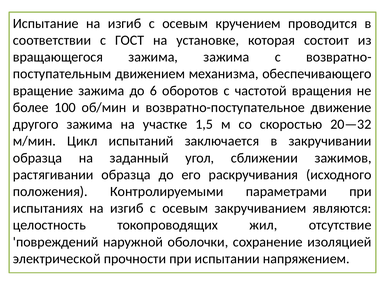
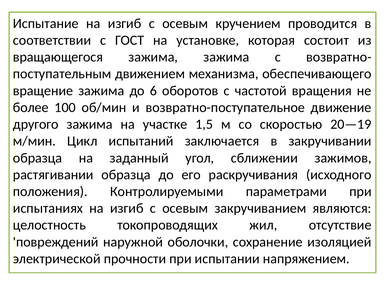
20—32: 20—32 -> 20—19 (351, 124)
